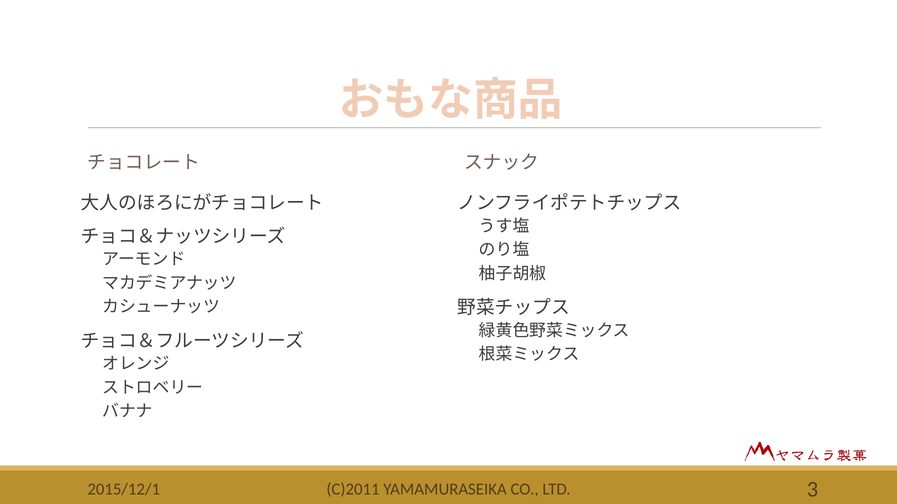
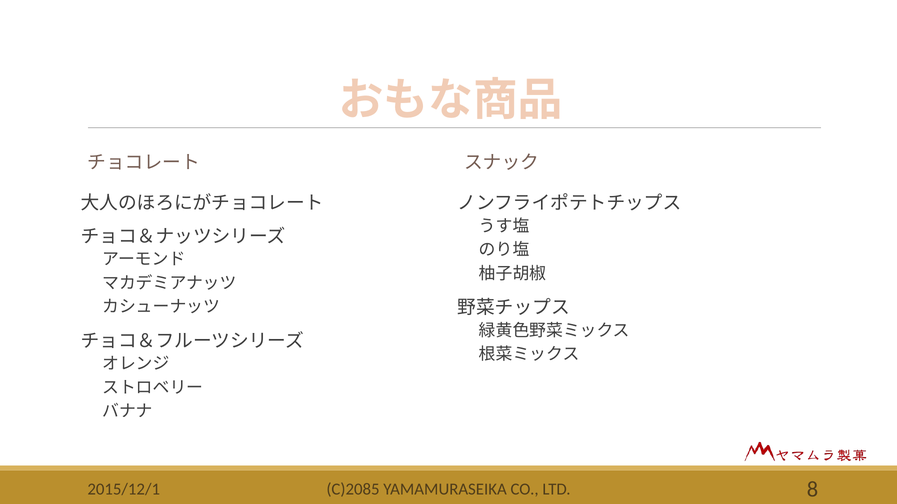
C)2011: C)2011 -> C)2085 (353, 490)
3: 3 -> 8 (813, 490)
